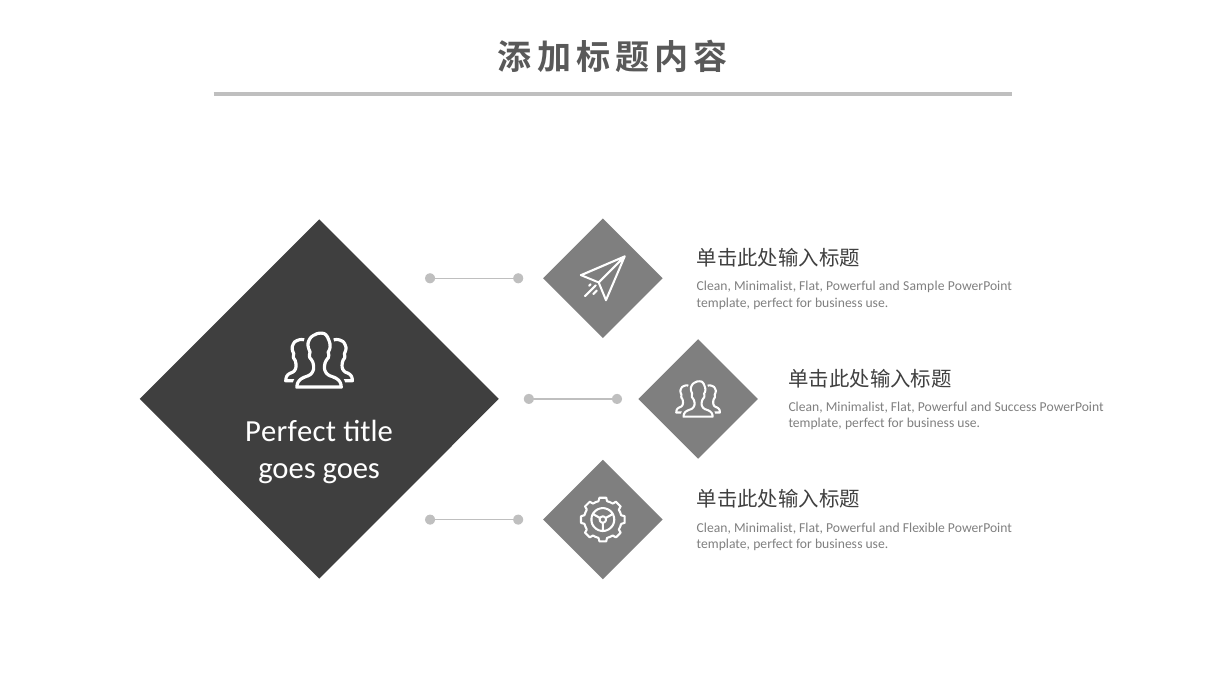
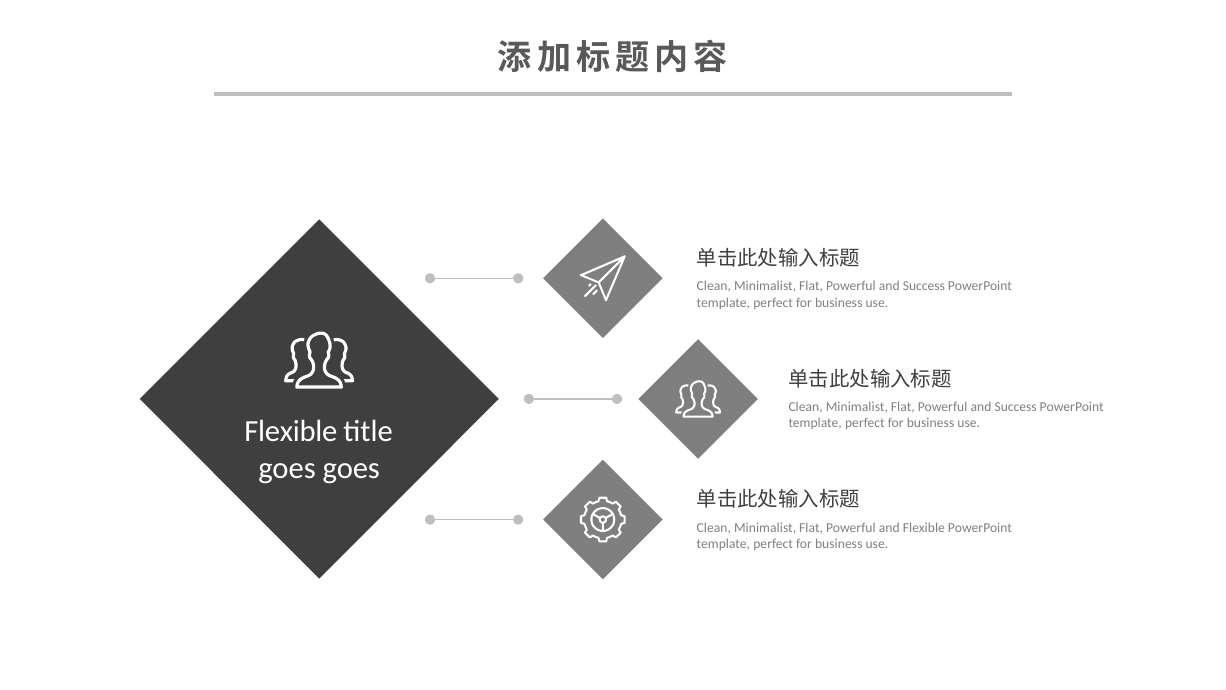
Sample: Sample -> Success (924, 286)
Perfect: Perfect -> Flexible (291, 431)
